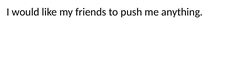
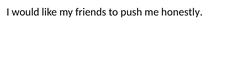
anything: anything -> honestly (182, 12)
